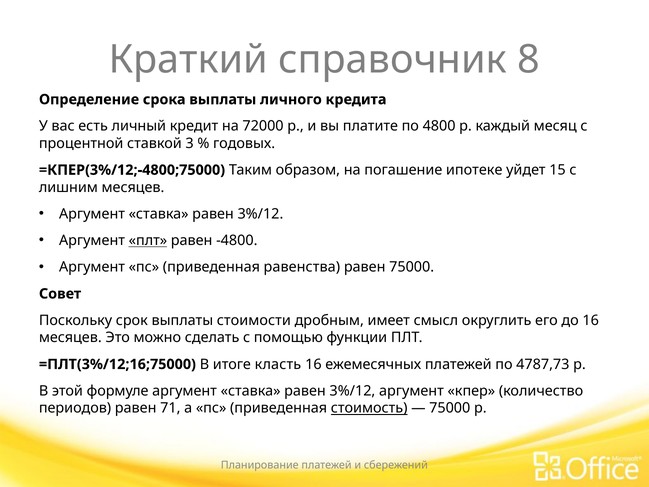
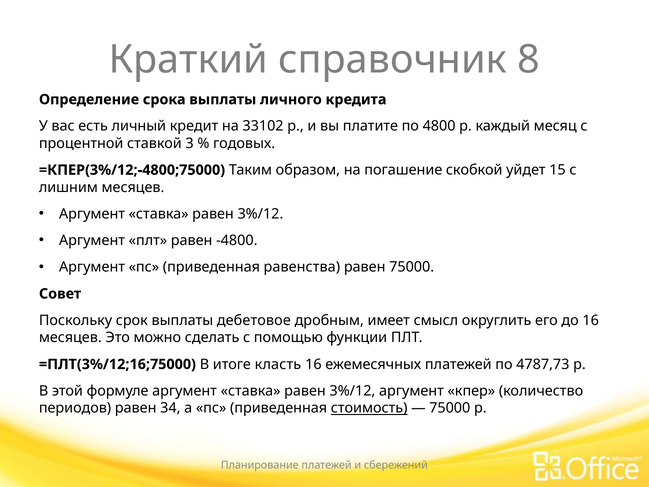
72000: 72000 -> 33102 (263, 126)
ипотеке: ипотеке -> скобкой (474, 170)
плт underline: present -> none (148, 240)
стоимости: стоимости -> дебетовое (254, 320)
71: 71 -> 34 (170, 408)
